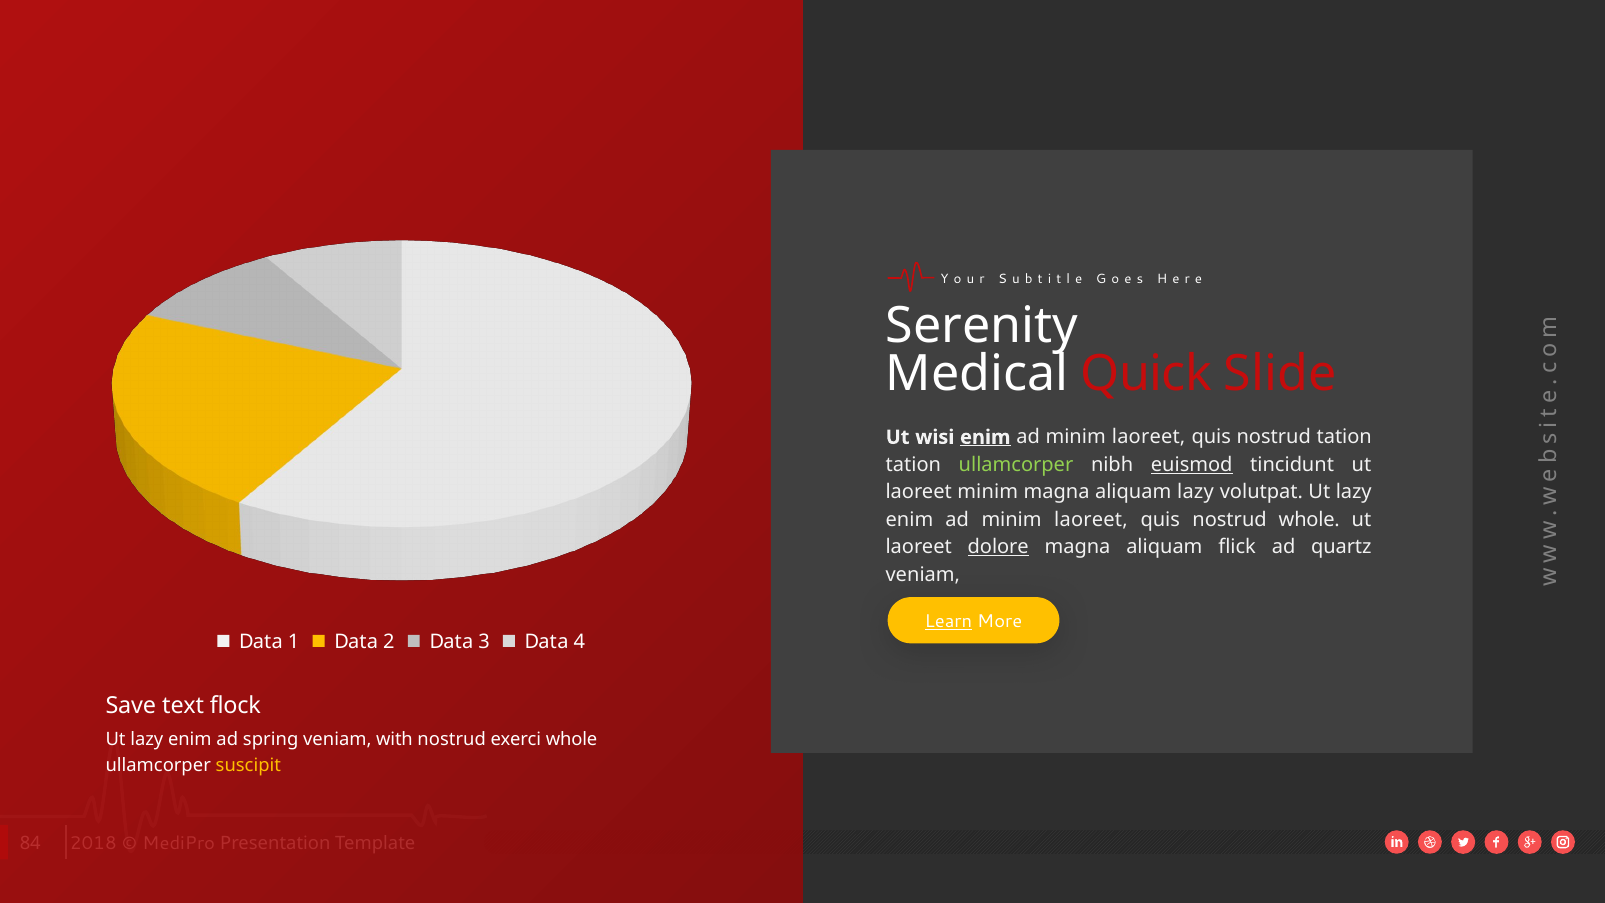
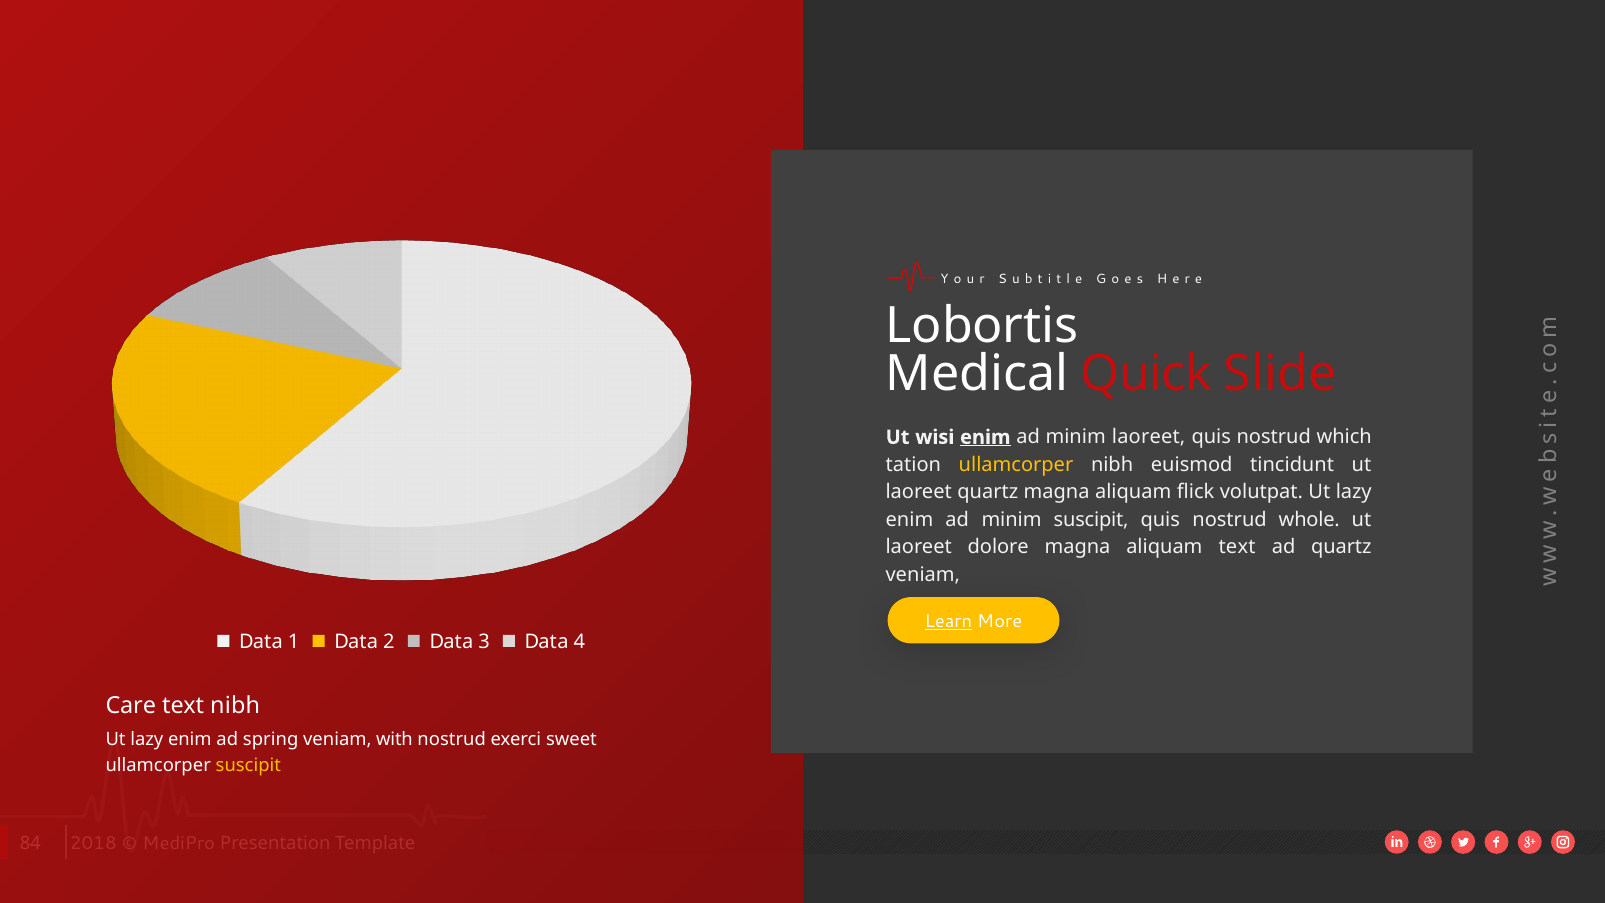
Serenity: Serenity -> Lobortis (982, 326)
nostrud tation: tation -> which (1344, 437)
ullamcorper colour: light green -> yellow (1016, 465)
euismod underline: present -> none (1192, 465)
laoreet minim: minim -> quartz (988, 492)
aliquam lazy: lazy -> flick (1196, 492)
laoreet: laoreet -> suscipit (1091, 519)
dolore underline: present -> none (998, 547)
aliquam flick: flick -> text (1237, 547)
Save: Save -> Care (131, 705)
text flock: flock -> nibh (235, 705)
exerci whole: whole -> sweet (571, 739)
